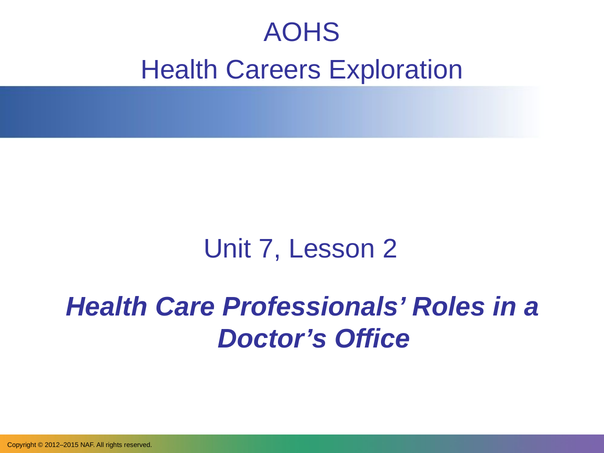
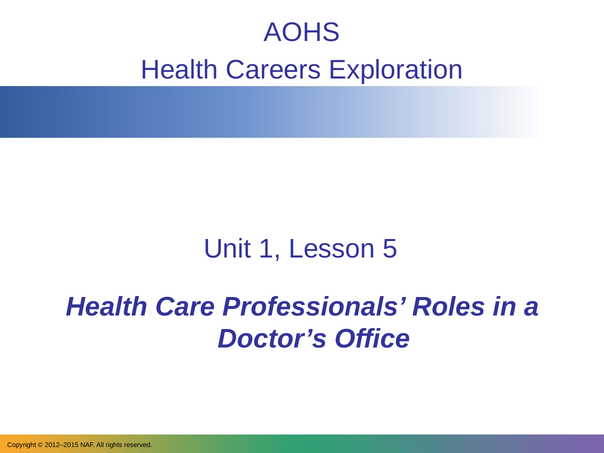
7: 7 -> 1 (270, 249)
2: 2 -> 5 (390, 249)
